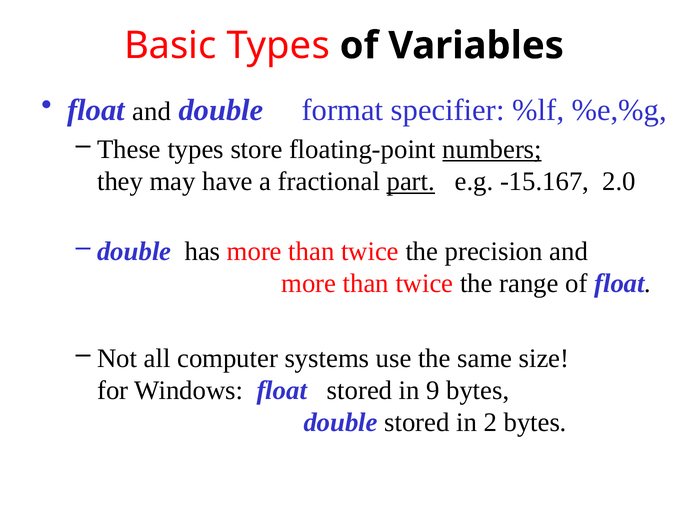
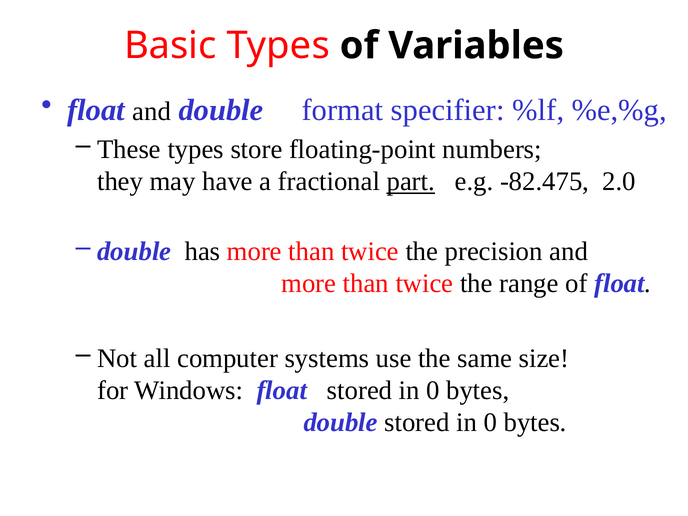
numbers underline: present -> none (492, 149)
-15.167: -15.167 -> -82.475 (545, 182)
float stored in 9: 9 -> 0 (433, 390)
double stored in 2: 2 -> 0 (490, 423)
